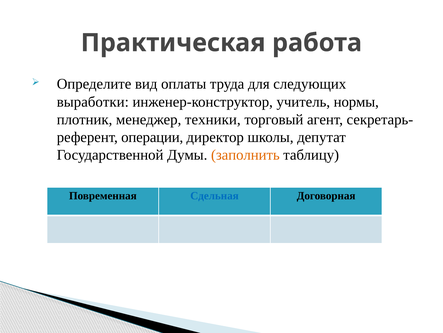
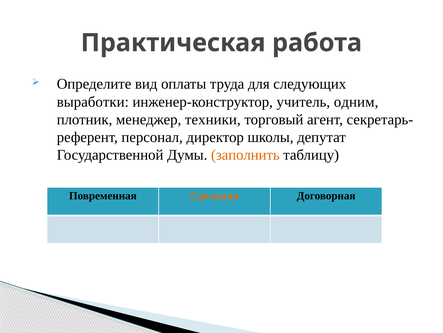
нормы: нормы -> одним (356, 102)
операции: операции -> персонал (152, 137)
Сдельная colour: blue -> orange (215, 196)
